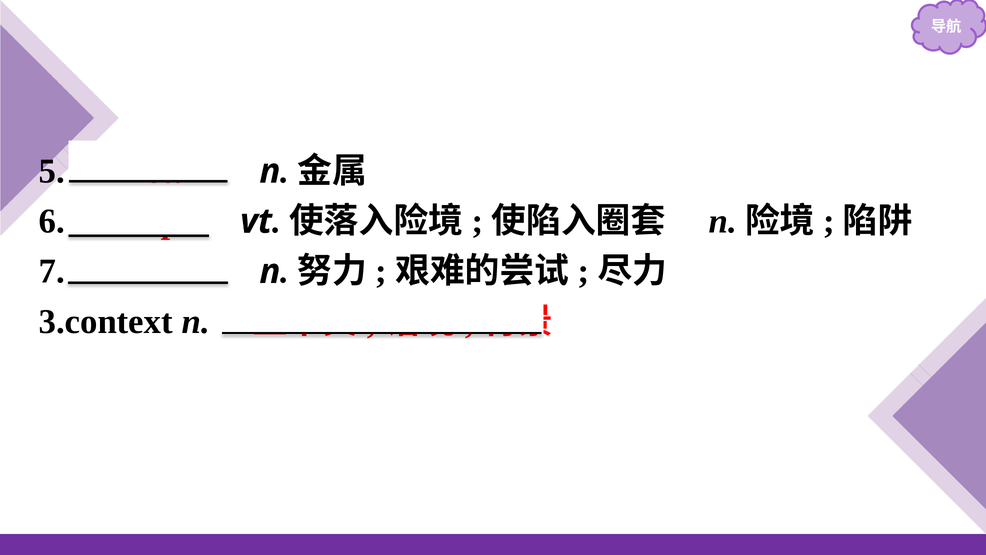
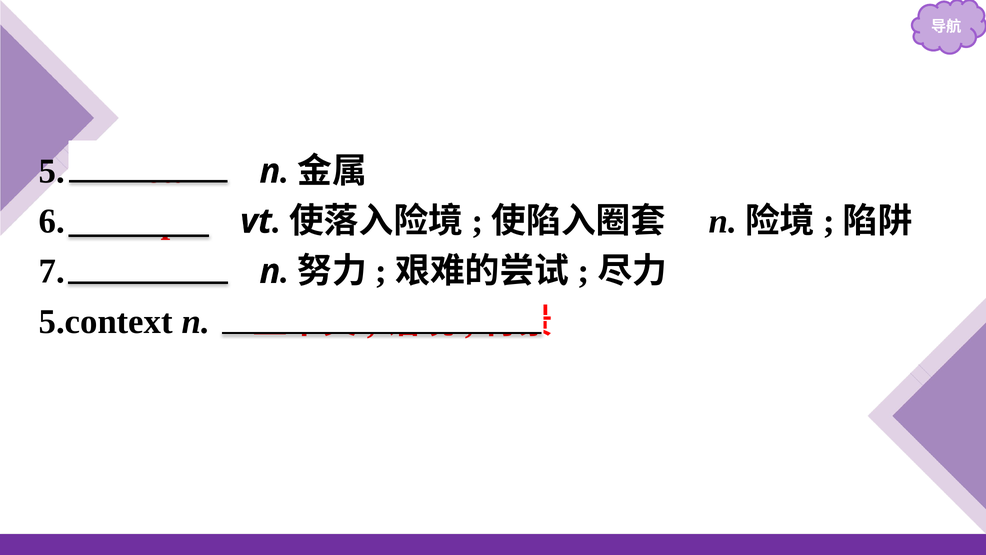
3.context: 3.context -> 5.context (106, 321)
